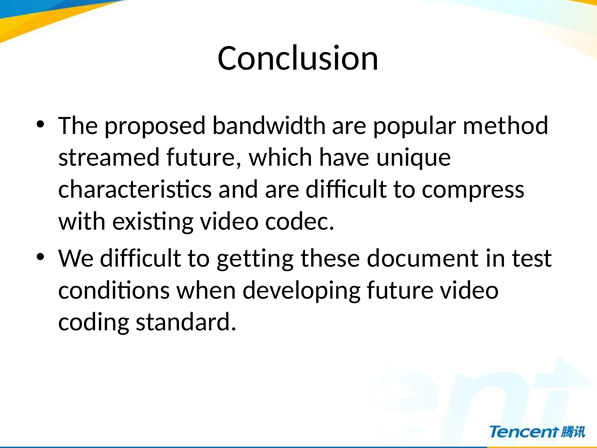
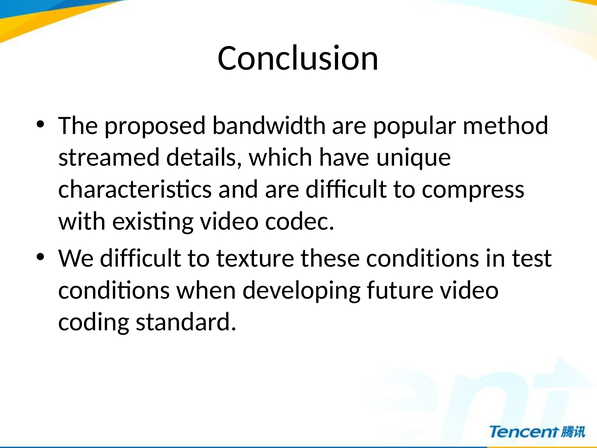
streamed future: future -> details (205, 157)
getting: getting -> texture (255, 258)
these document: document -> conditions (423, 258)
